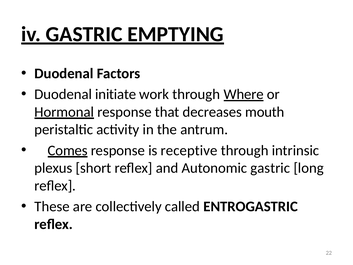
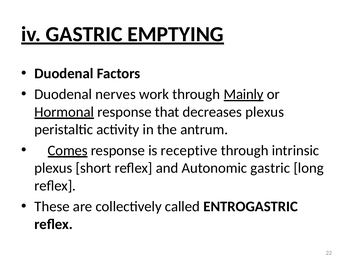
initiate: initiate -> nerves (116, 94)
Where: Where -> Mainly (244, 94)
decreases mouth: mouth -> plexus (265, 112)
